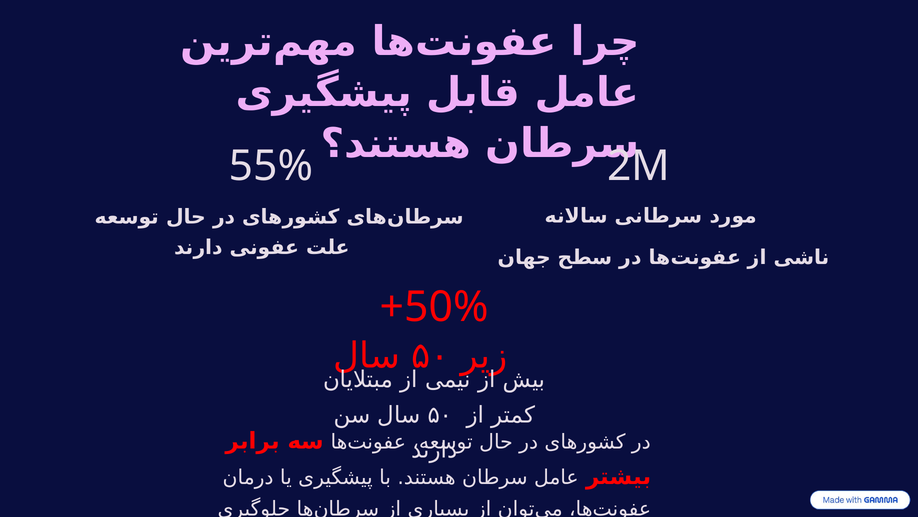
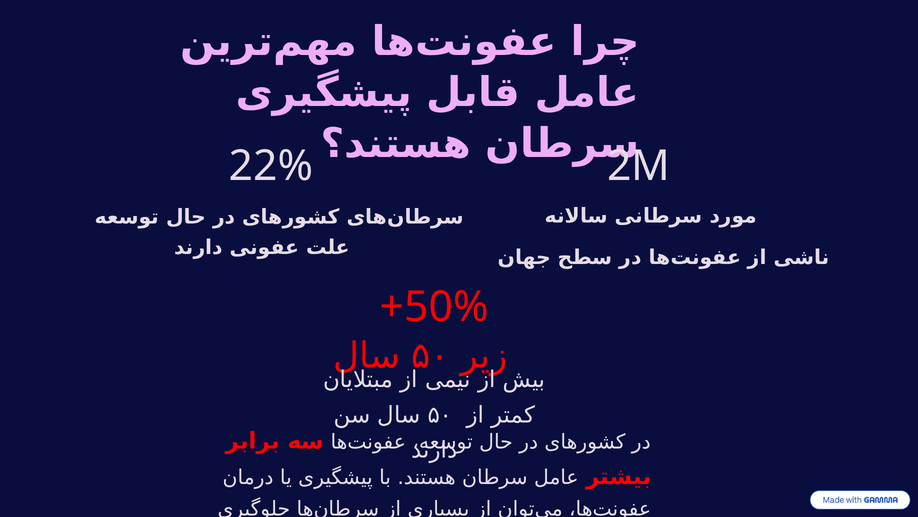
55%: 55% -> 22% (271, 166)
